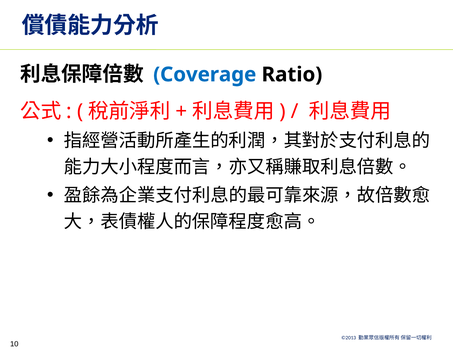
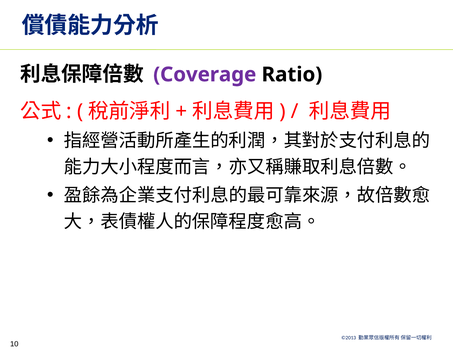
Coverage colour: blue -> purple (205, 75)
